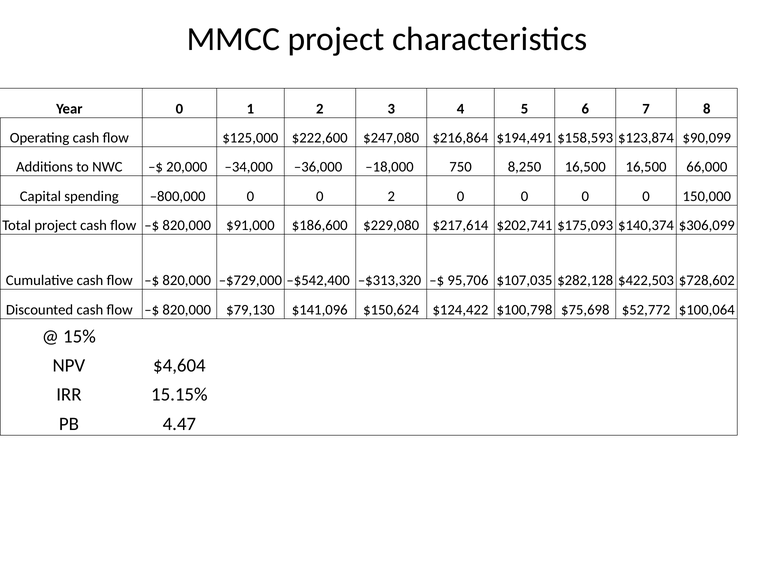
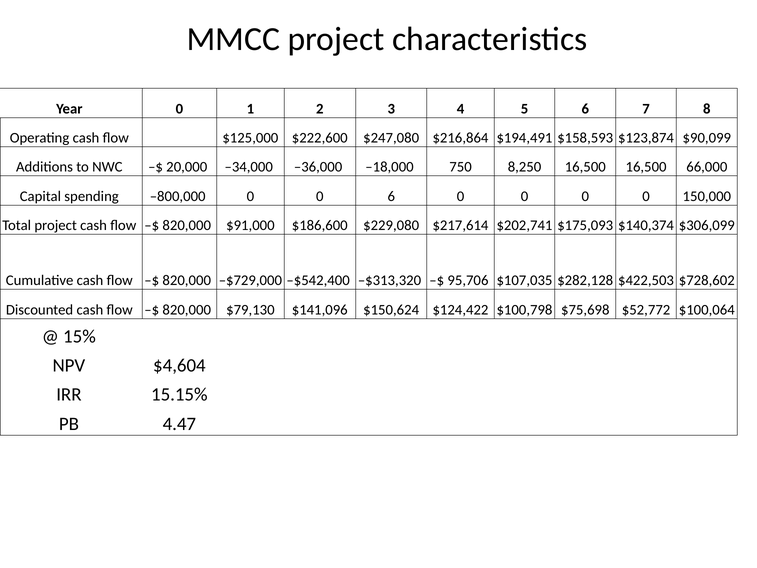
0 2: 2 -> 6 (391, 196)
